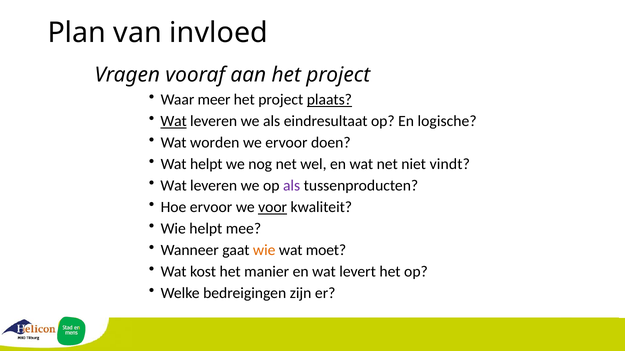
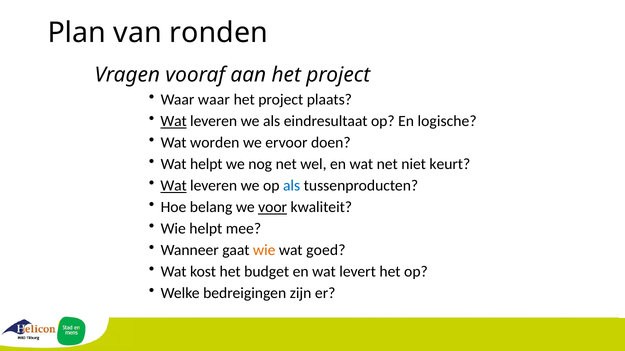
invloed: invloed -> ronden (219, 33)
Waar meer: meer -> waar (214, 100)
plaats underline: present -> none (329, 100)
vindt: vindt -> keurt (450, 164)
Wat underline: none -> present (174, 186)
als colour: purple -> blue (292, 186)
Hoe ervoor: ervoor -> belang (211, 207)
moet: moet -> goed (326, 250)
manier: manier -> budget (267, 272)
